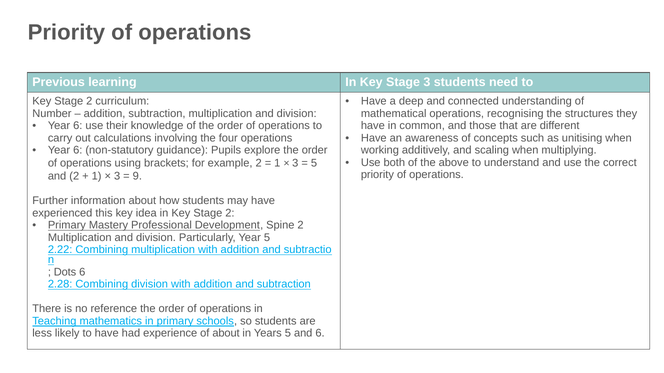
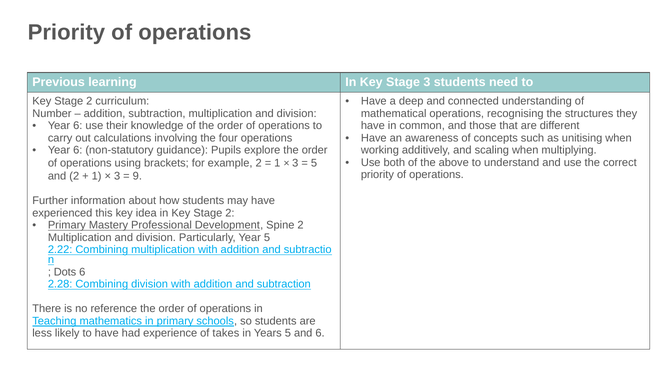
of about: about -> takes (226, 334)
